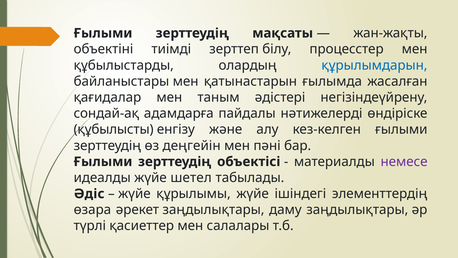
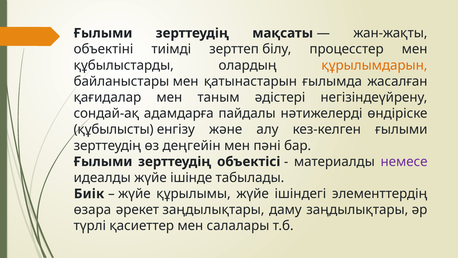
құрылымдарын colour: blue -> orange (374, 65)
шетел: шетел -> ішінде (191, 177)
Әдіс: Әдіс -> Биік (89, 194)
